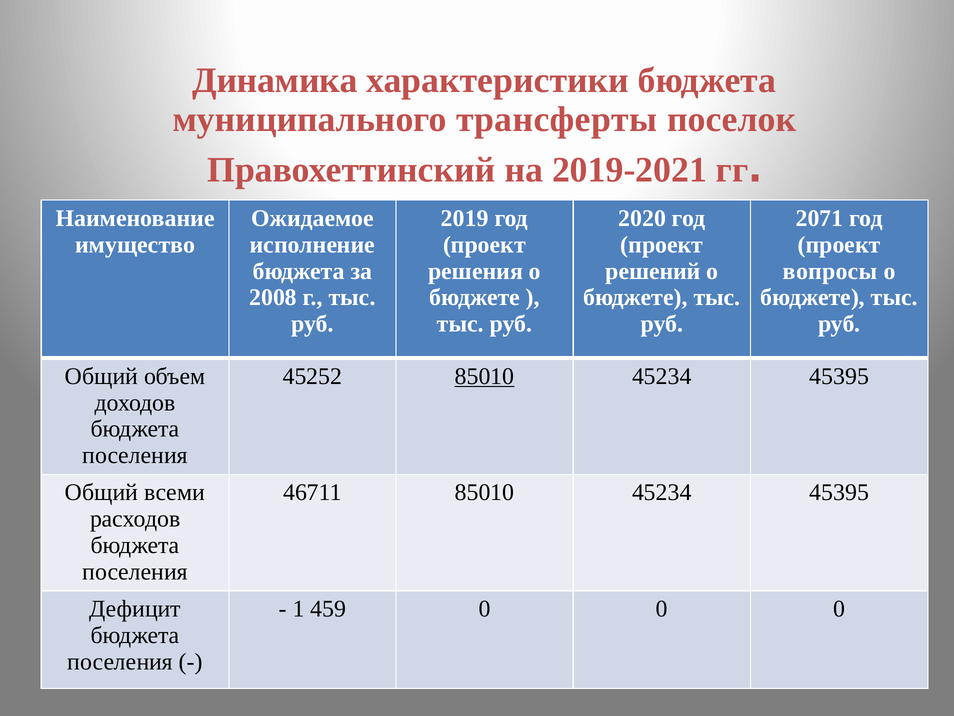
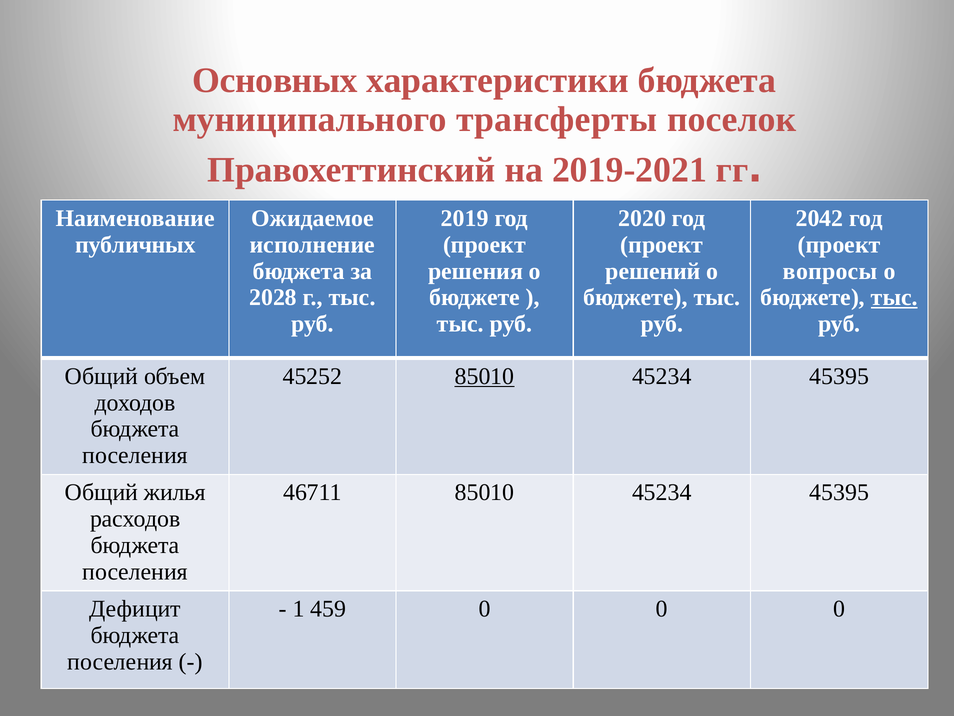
Динамика: Динамика -> Основных (275, 81)
2071: 2071 -> 2042 (819, 218)
имущество: имущество -> публичных (135, 245)
2008: 2008 -> 2028 (273, 297)
тыс underline: none -> present (894, 297)
всеми: всеми -> жилья (175, 492)
